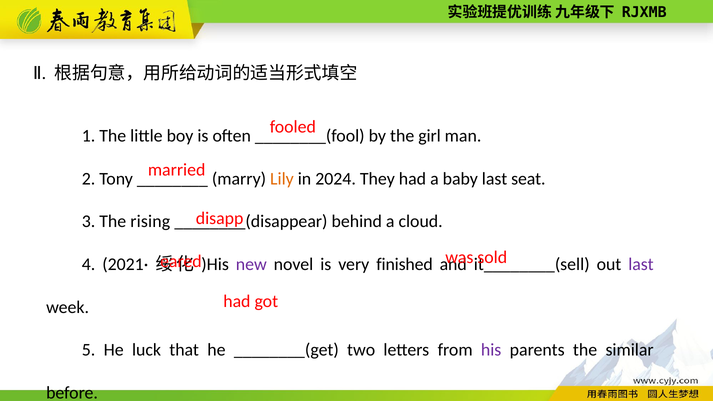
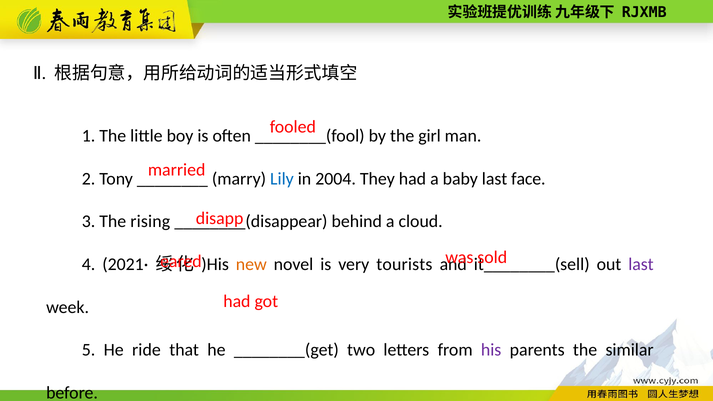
Lily colour: orange -> blue (282, 179)
2024: 2024 -> 2004 (336, 179)
seat: seat -> face (528, 179)
new colour: purple -> orange (251, 264)
finished: finished -> tourists (404, 264)
luck: luck -> ride (146, 350)
